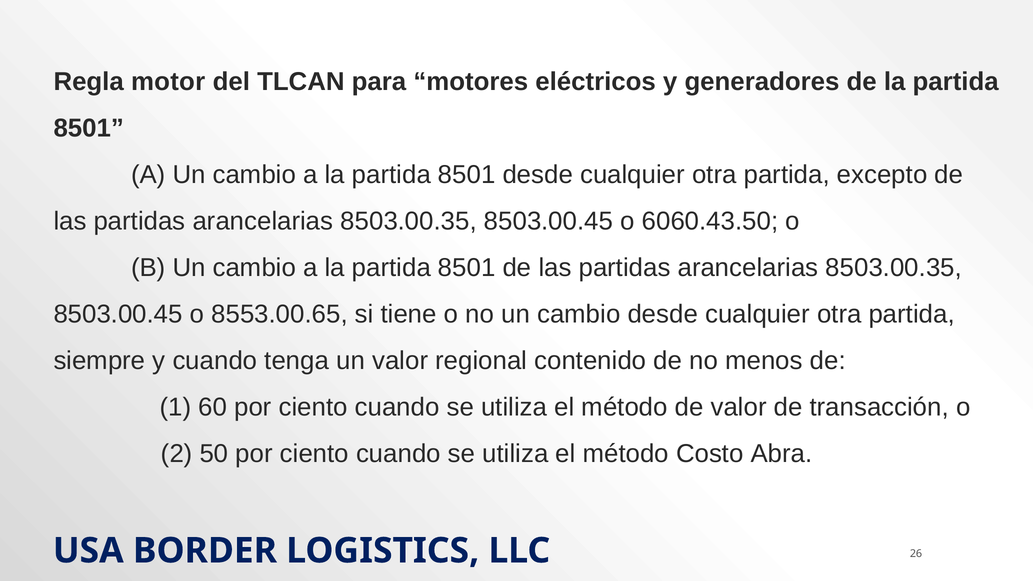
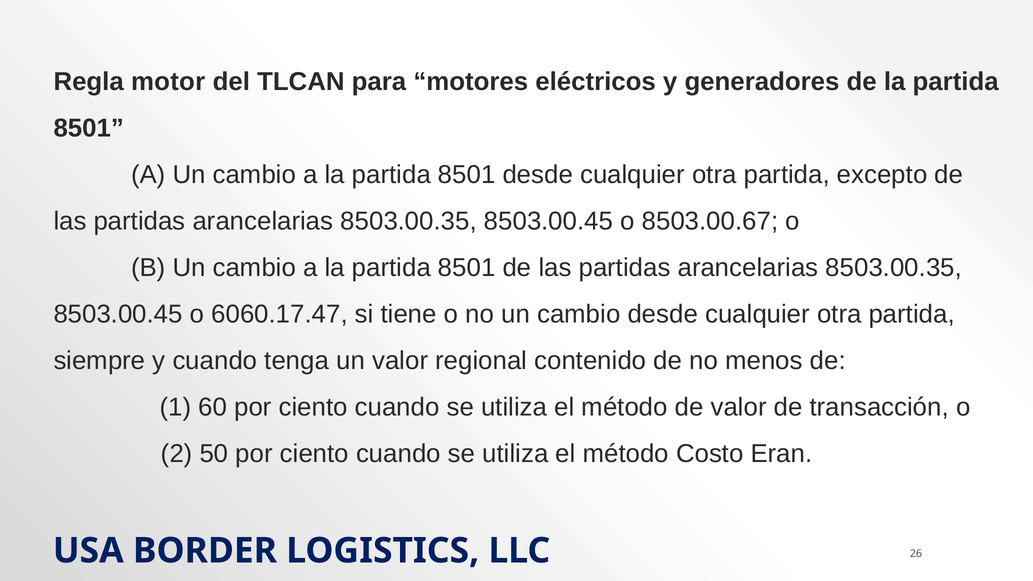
6060.43.50: 6060.43.50 -> 8503.00.67 (710, 221)
8553.00.65: 8553.00.65 -> 6060.17.47 (280, 314)
Abra: Abra -> Eran (781, 454)
